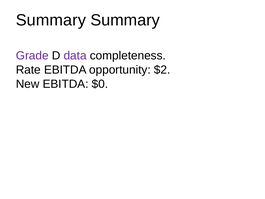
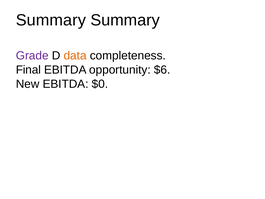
data colour: purple -> orange (75, 56)
Rate: Rate -> Final (28, 70)
$2: $2 -> $6 (162, 70)
